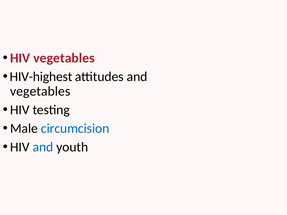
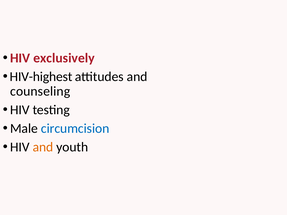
HIV vegetables: vegetables -> exclusively (64, 58)
vegetables: vegetables -> counseling (40, 91)
and colour: blue -> orange (43, 147)
